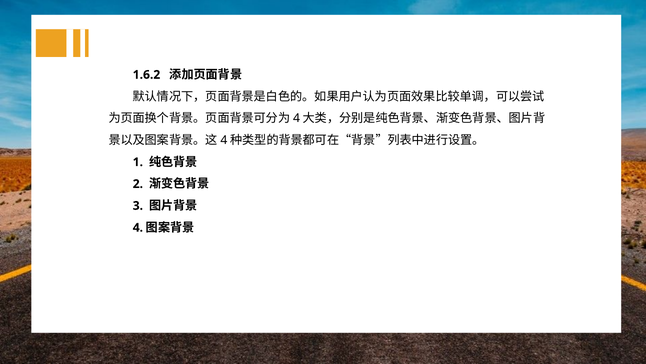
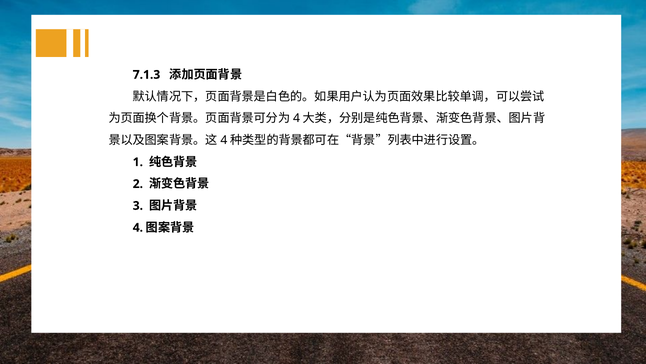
1.6.2: 1.6.2 -> 7.1.3 (147, 75)
